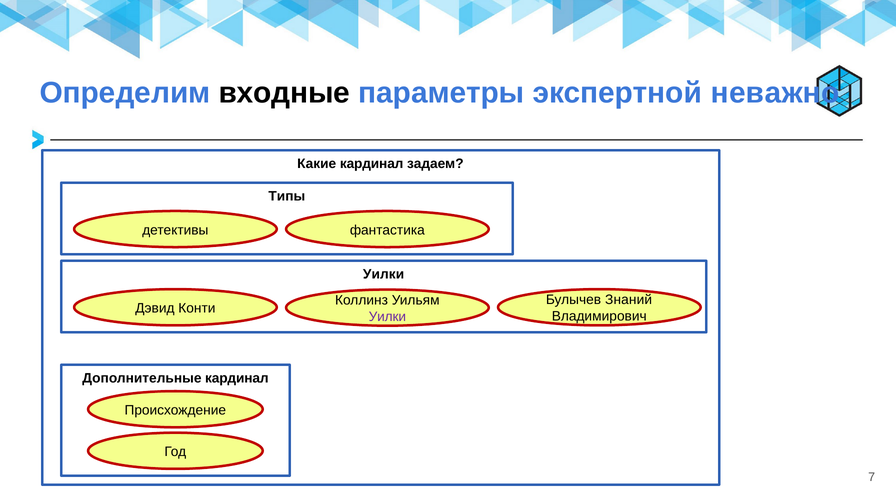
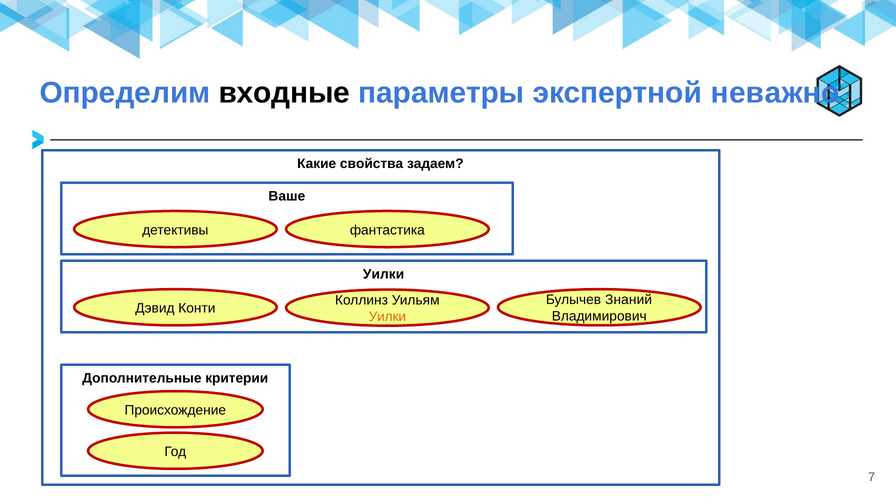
Какие кардинал: кардинал -> свойства (372, 164)
Типы: Типы -> Ваше (287, 196)
Уилки colour: purple -> orange (387, 317)
Дополнительные кардинал: кардинал -> критерии (237, 378)
